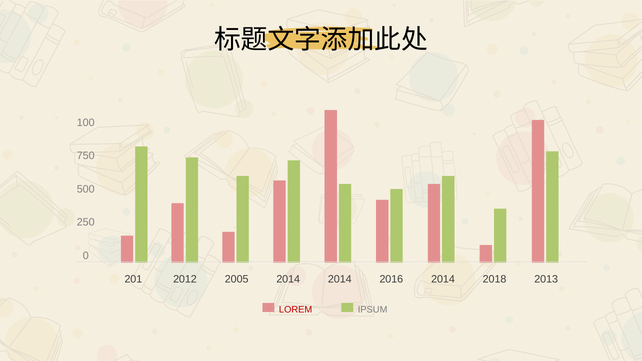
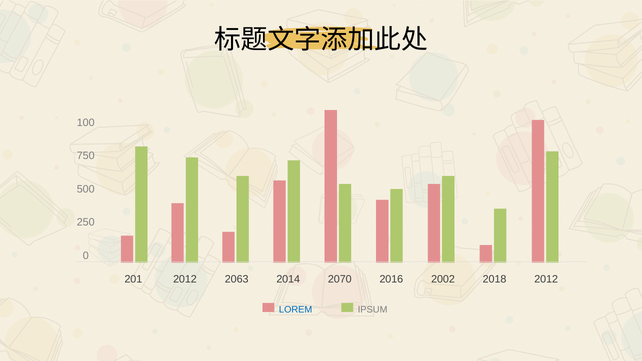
2005: 2005 -> 2063 (237, 279)
2014 2014: 2014 -> 2070 (340, 279)
2016 2014: 2014 -> 2002 (443, 279)
2018 2013: 2013 -> 2012 (546, 279)
LOREM colour: red -> blue (296, 310)
